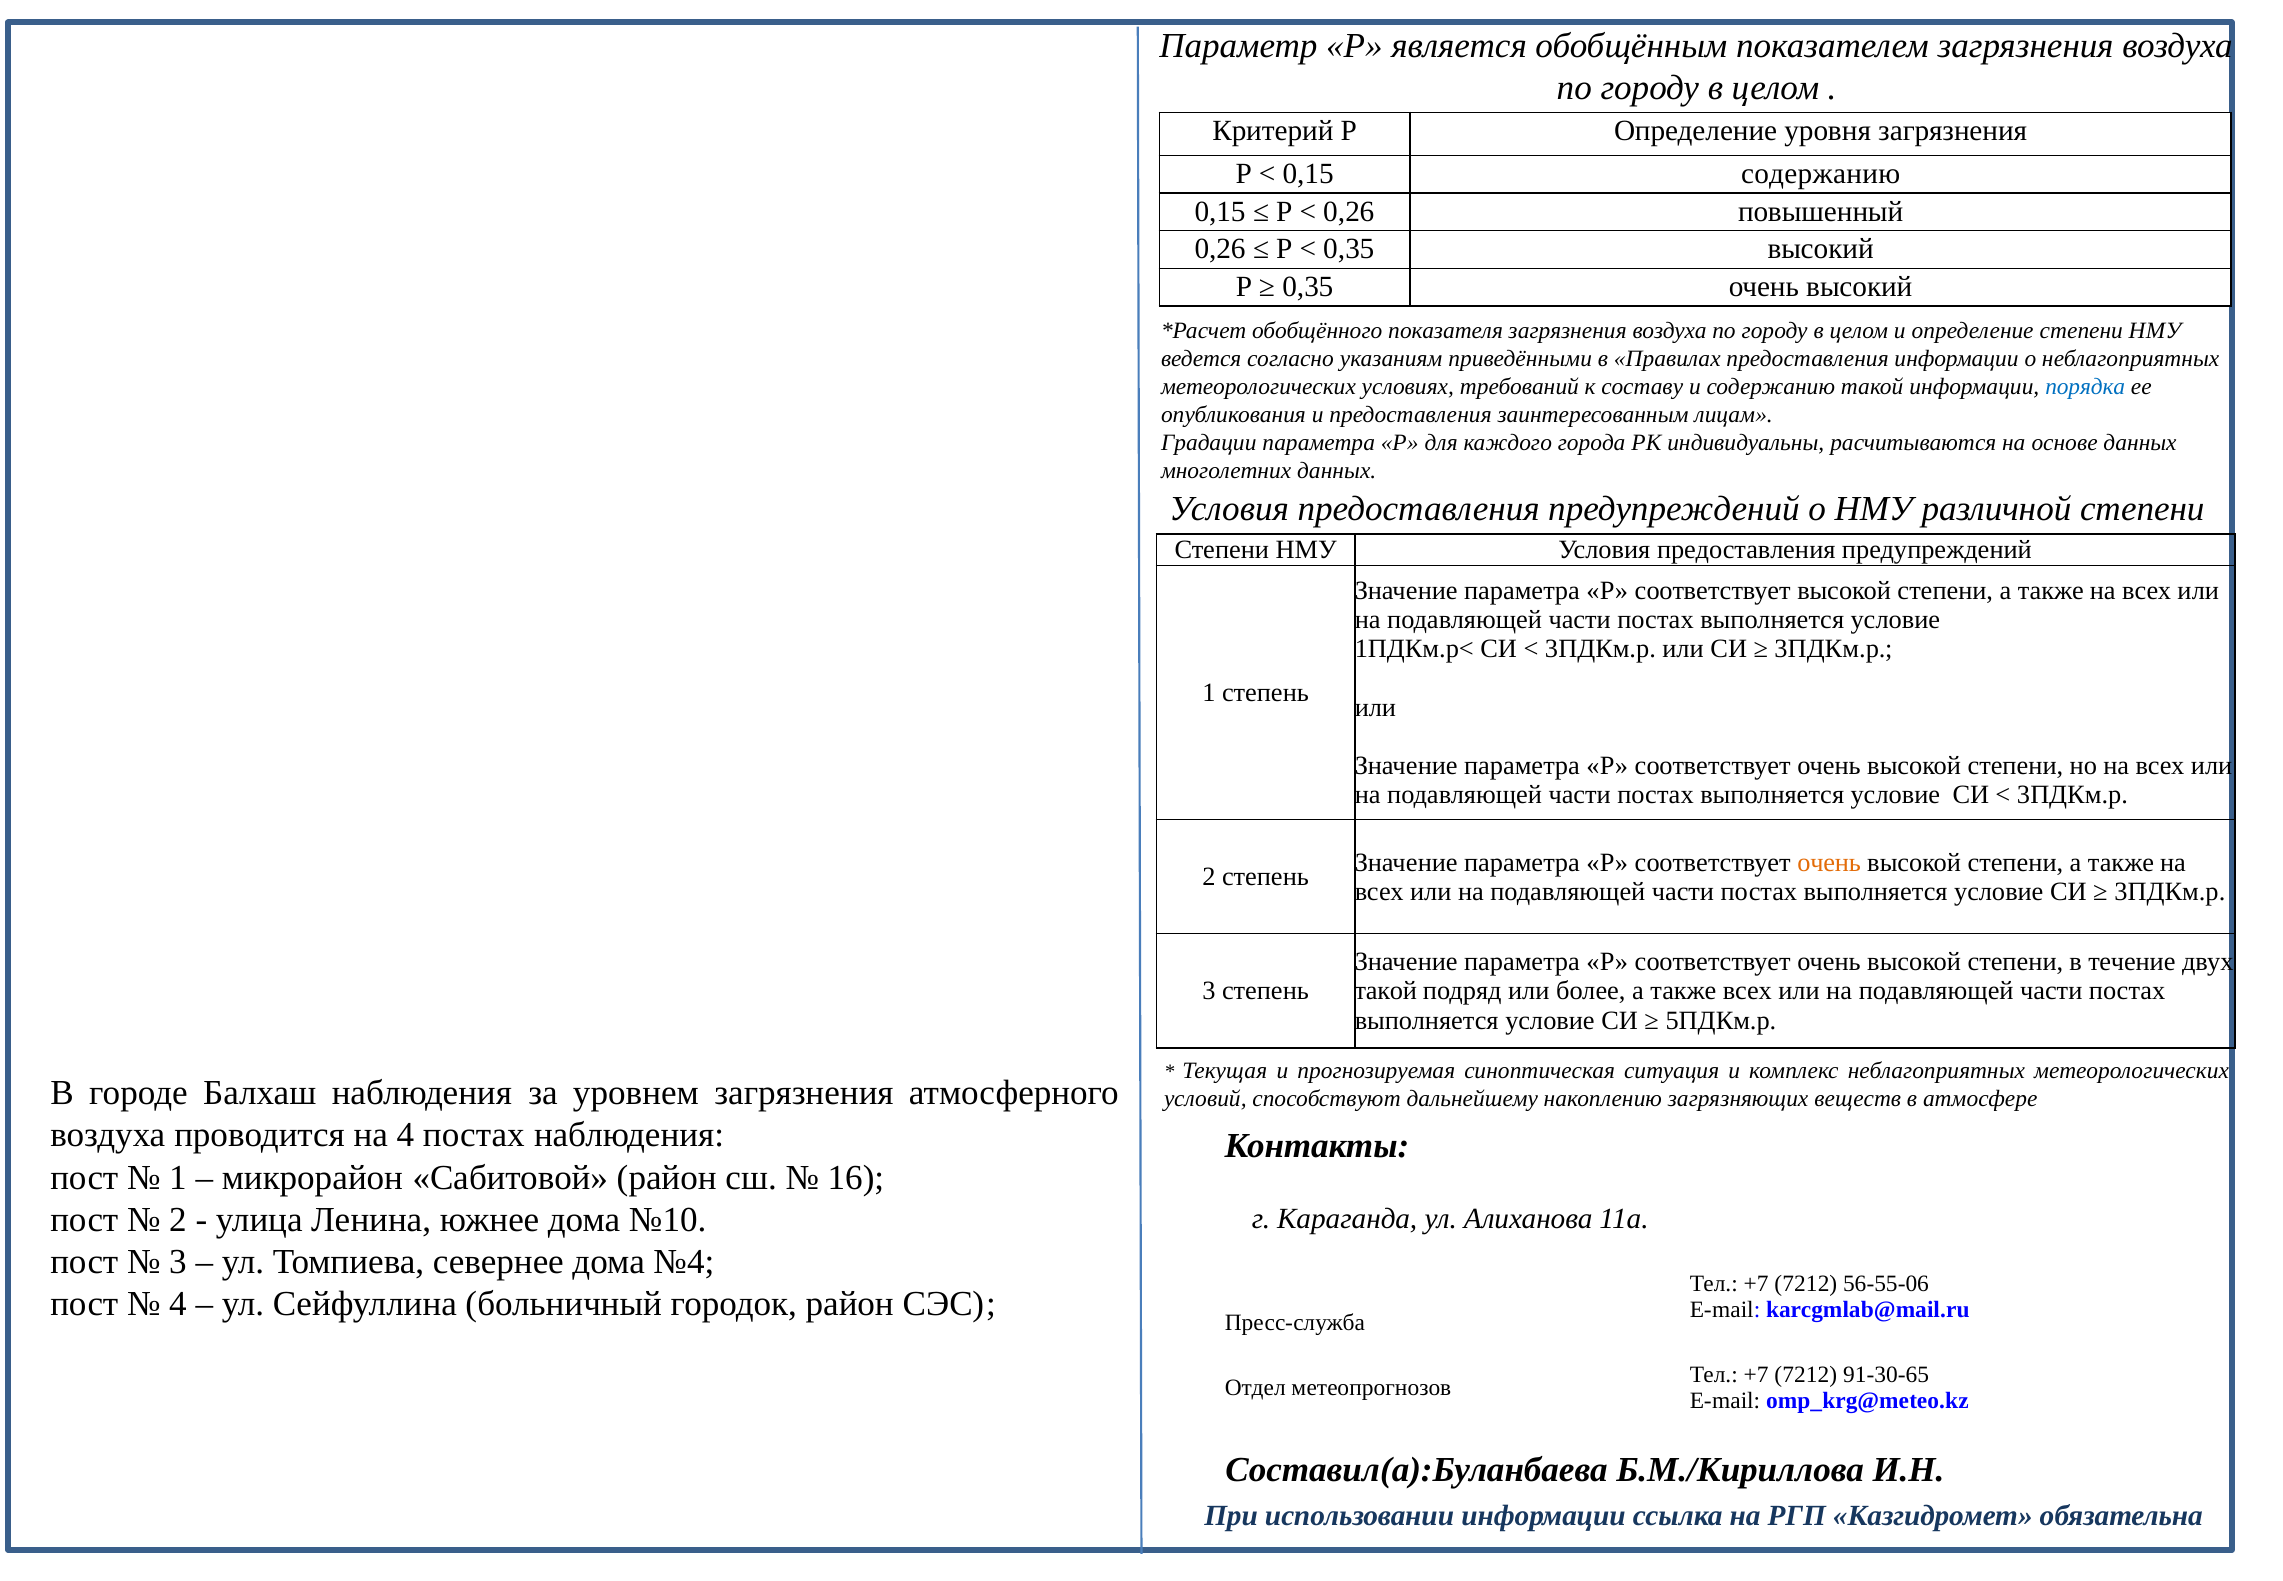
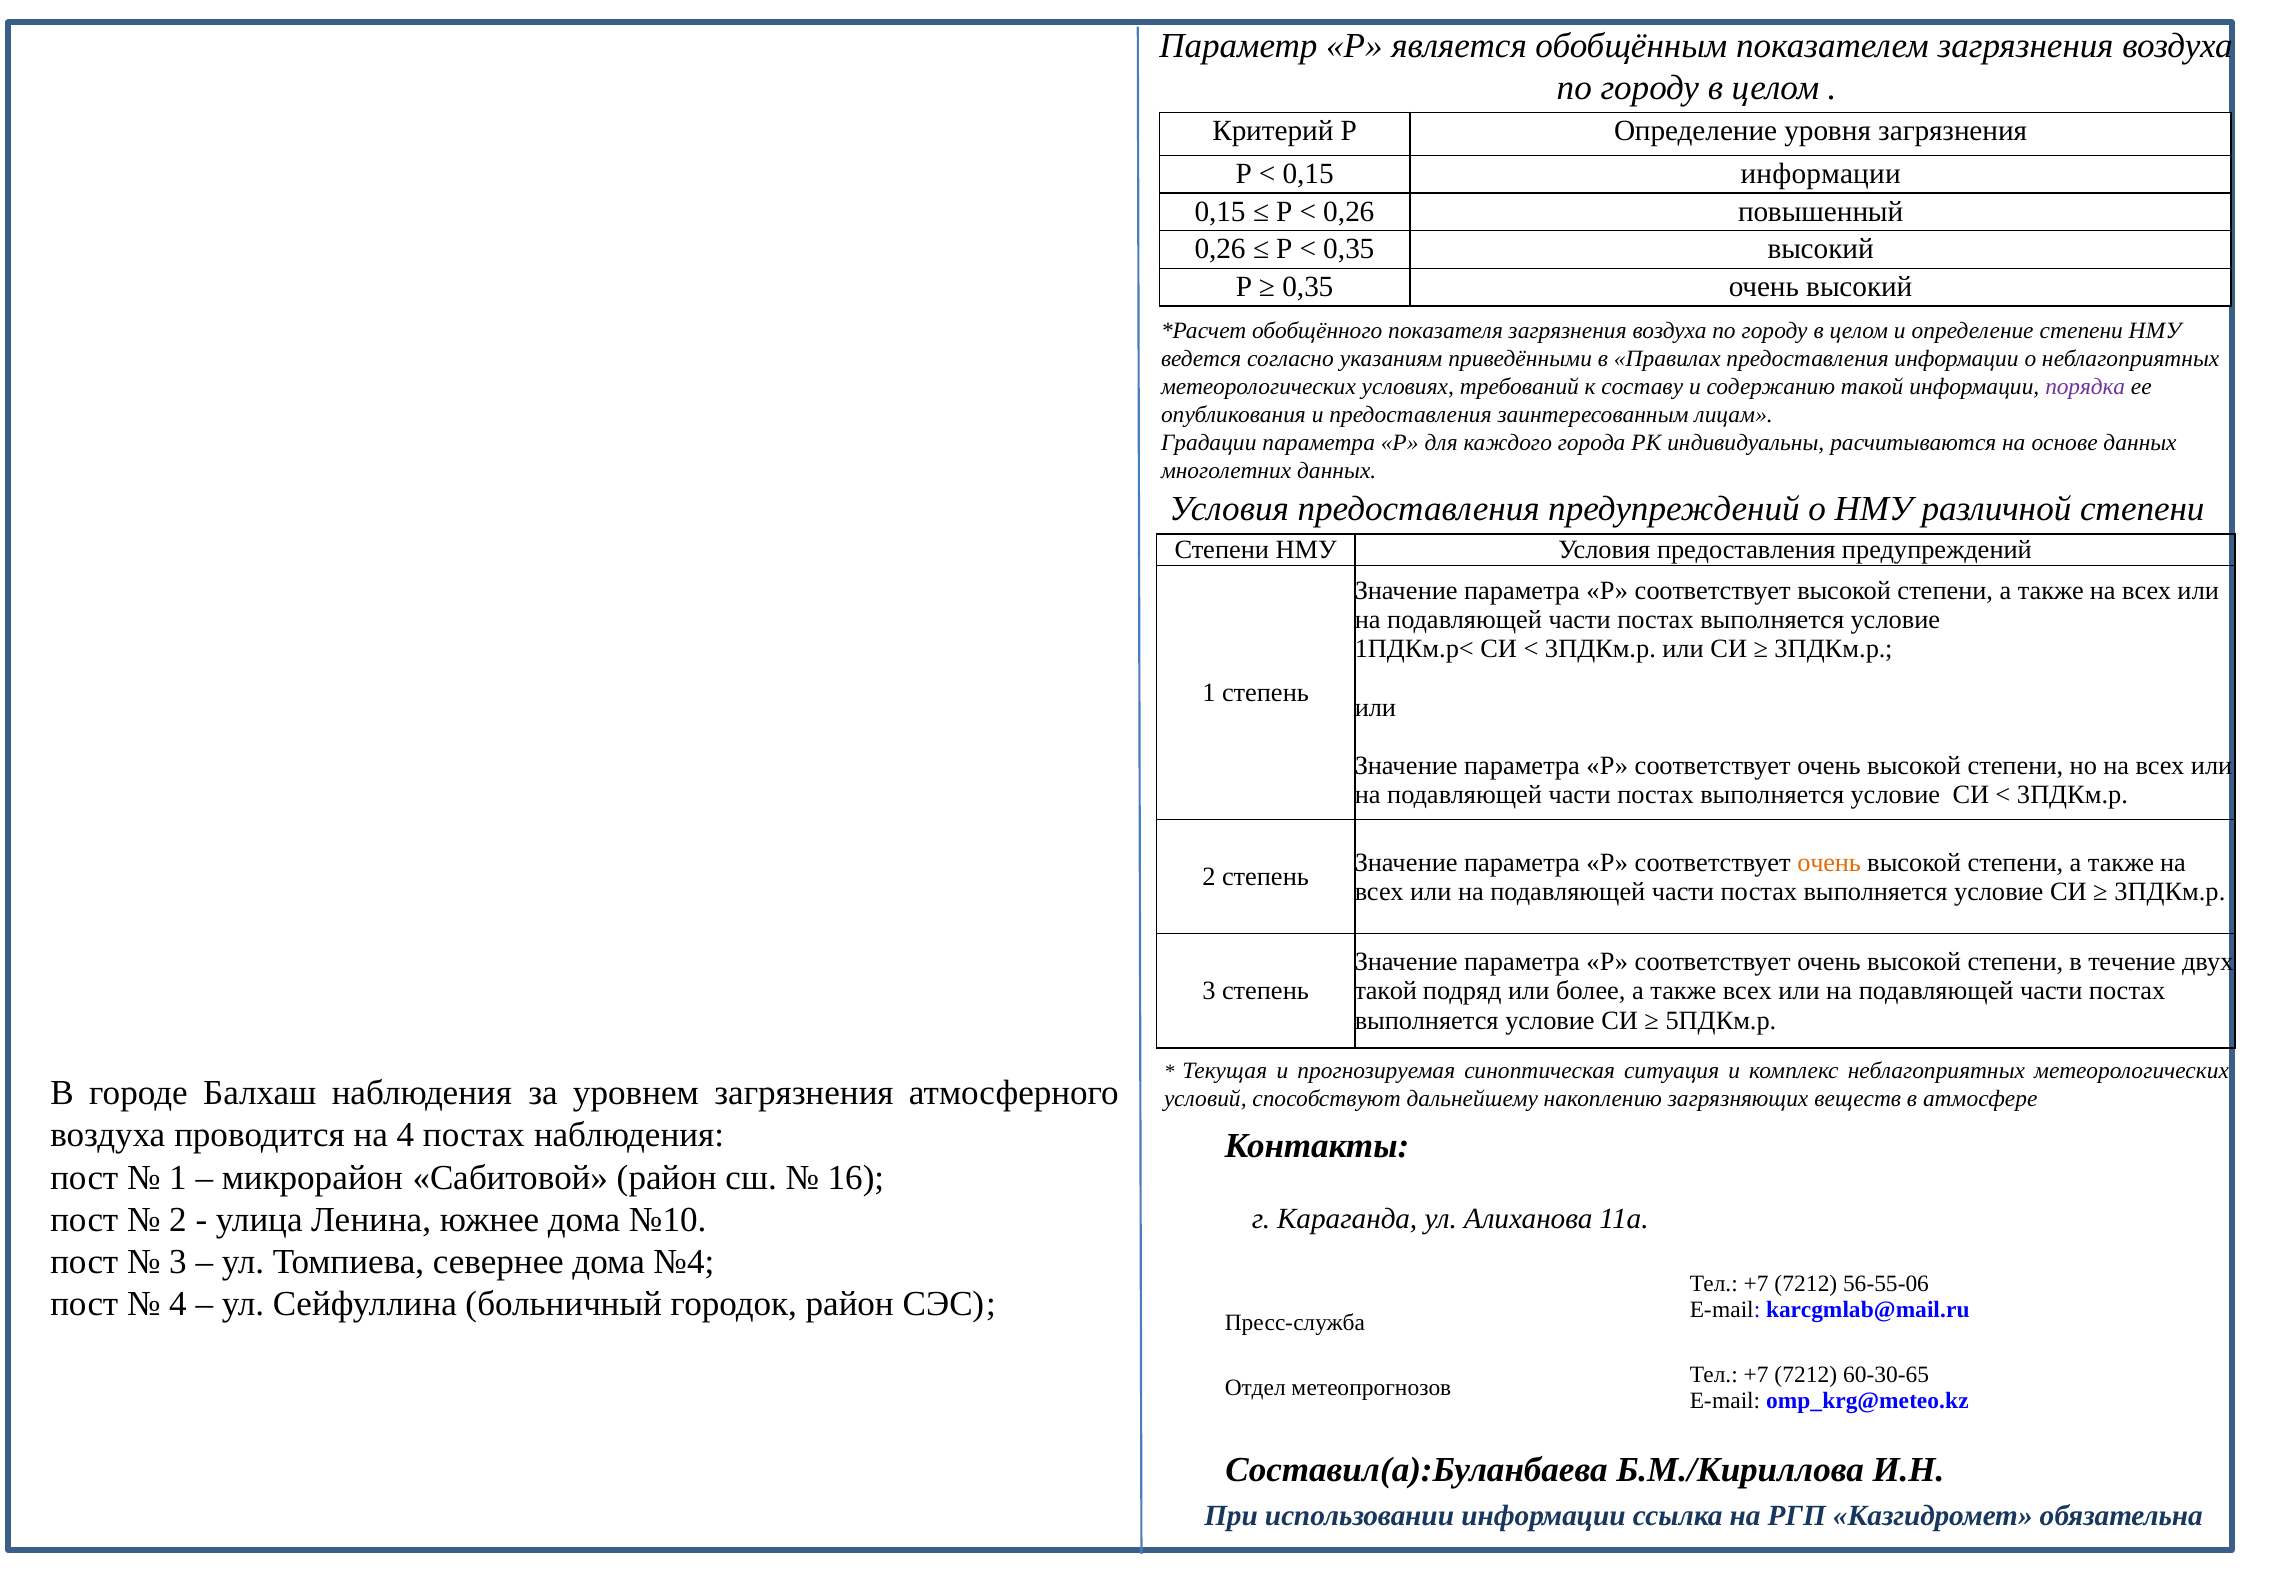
0,15 содержанию: содержанию -> информации (1821, 174)
порядка colour: blue -> purple (2085, 387)
91-30-65: 91-30-65 -> 60-30-65 (1886, 1375)
